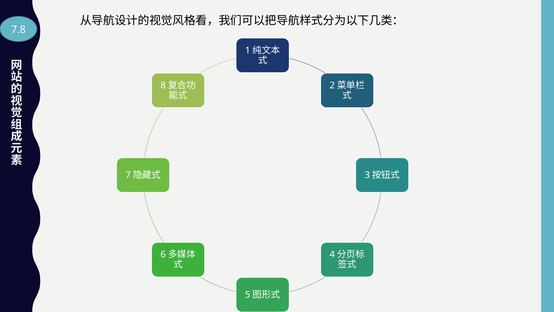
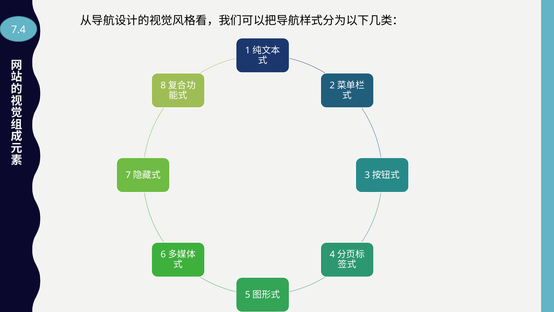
7.8: 7.8 -> 7.4 (18, 30)
